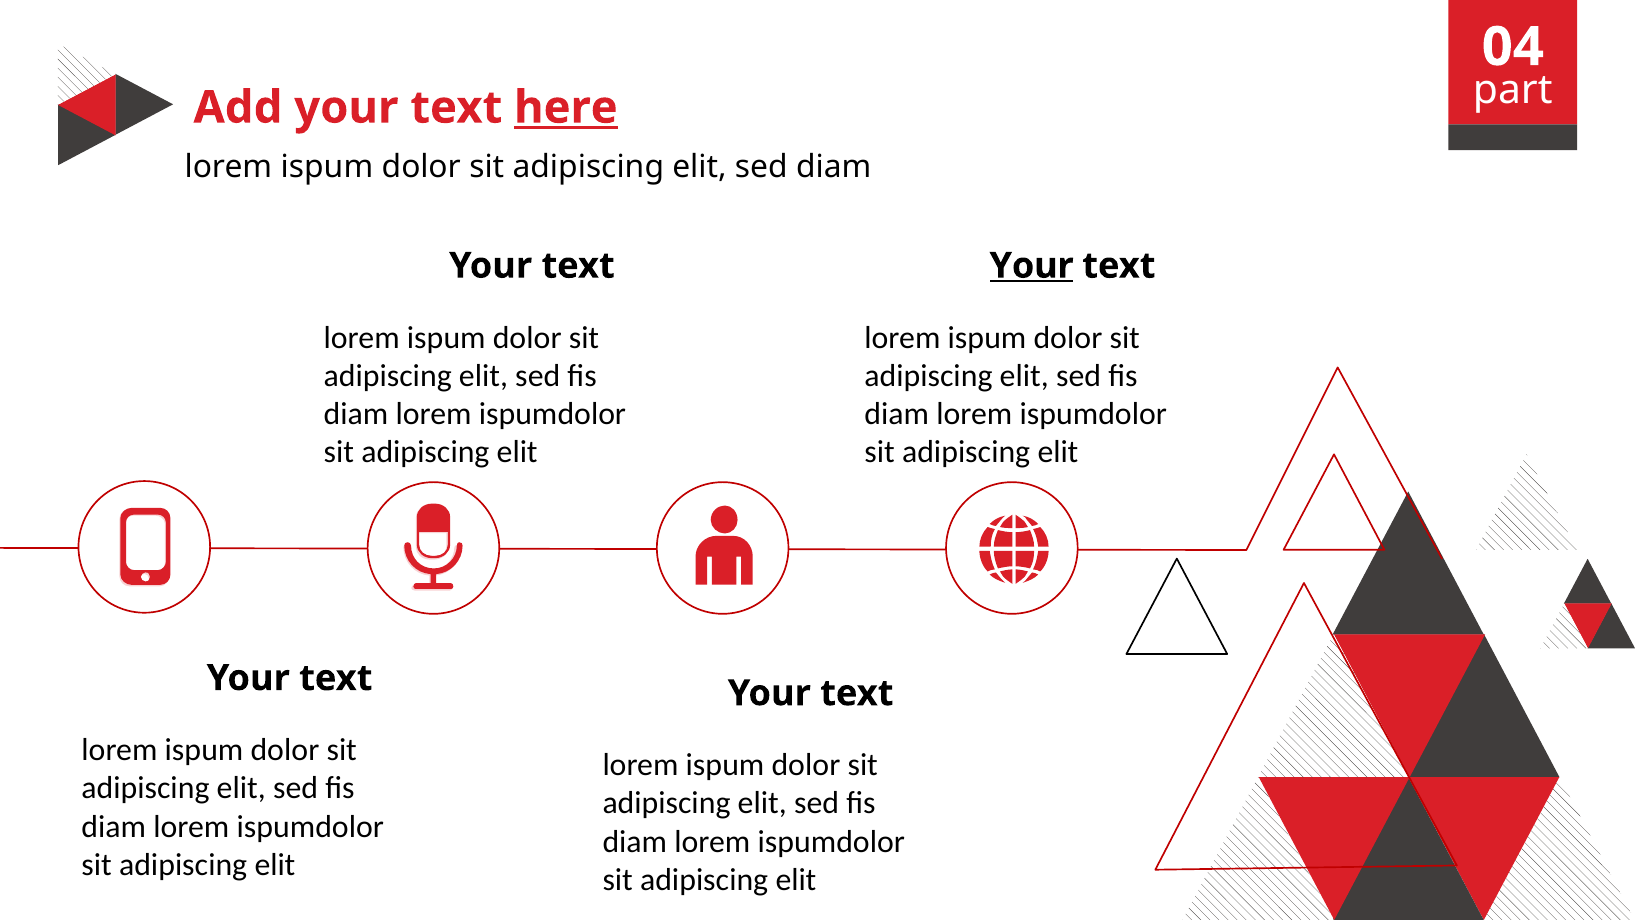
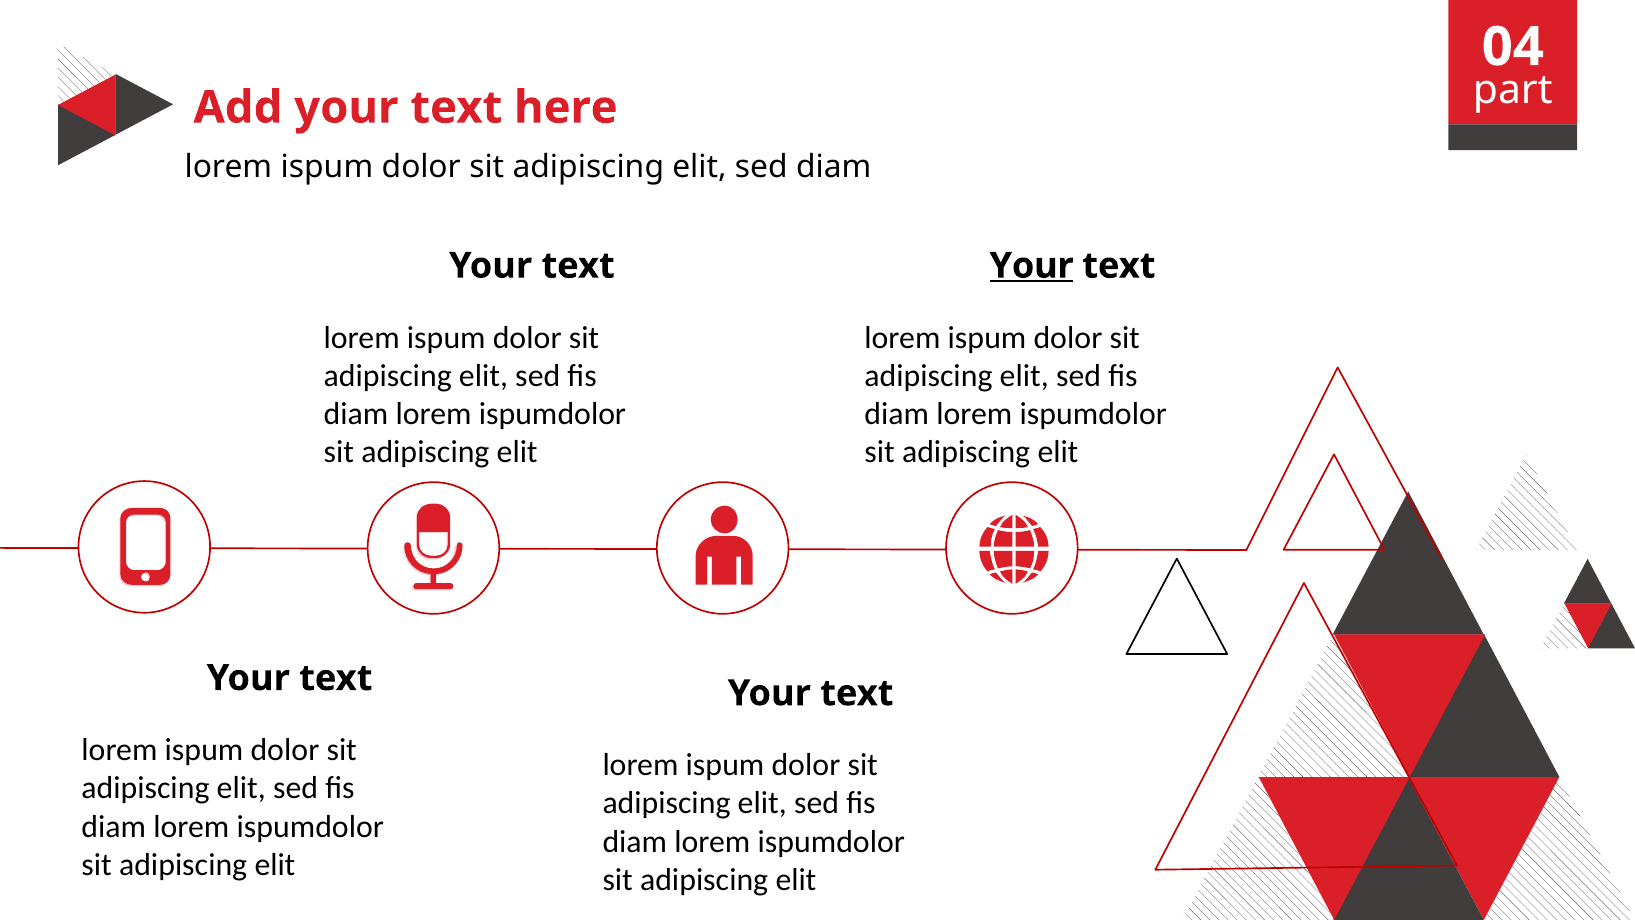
here underline: present -> none (566, 108)
